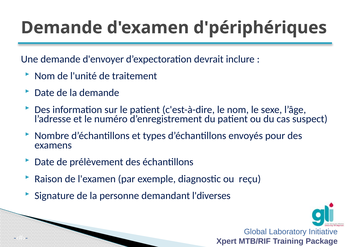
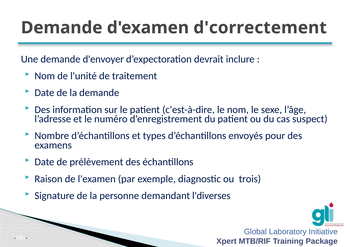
d'périphériques: d'périphériques -> d'correctement (260, 28)
reçu: reçu -> trois (250, 179)
